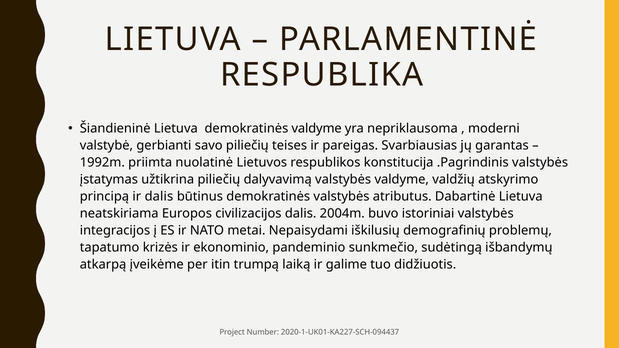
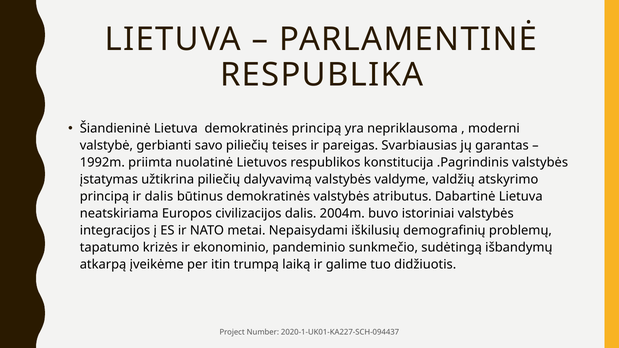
demokratinės valdyme: valdyme -> principą (317, 129)
